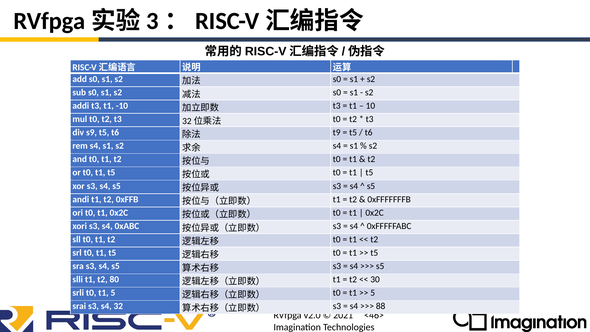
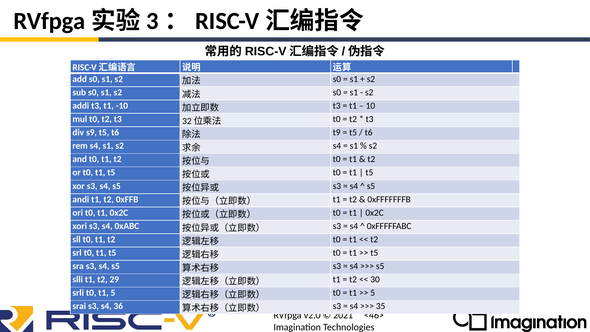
80: 80 -> 29 (114, 279)
32: 32 -> 36 (118, 306)
88: 88 -> 35 (381, 306)
